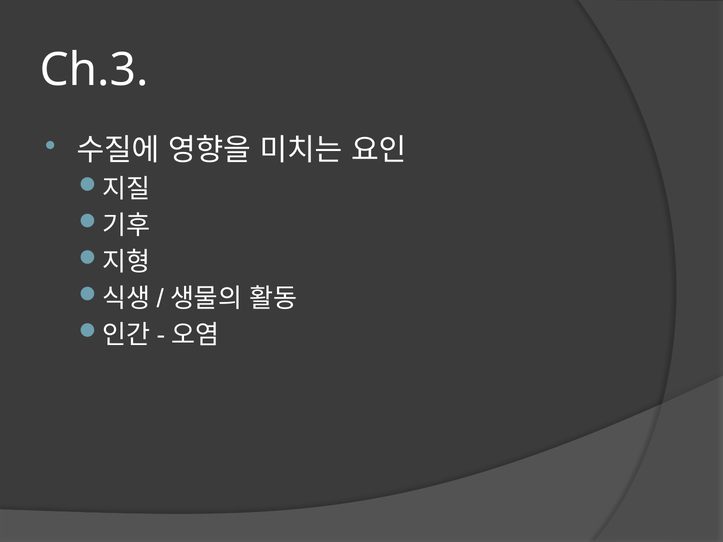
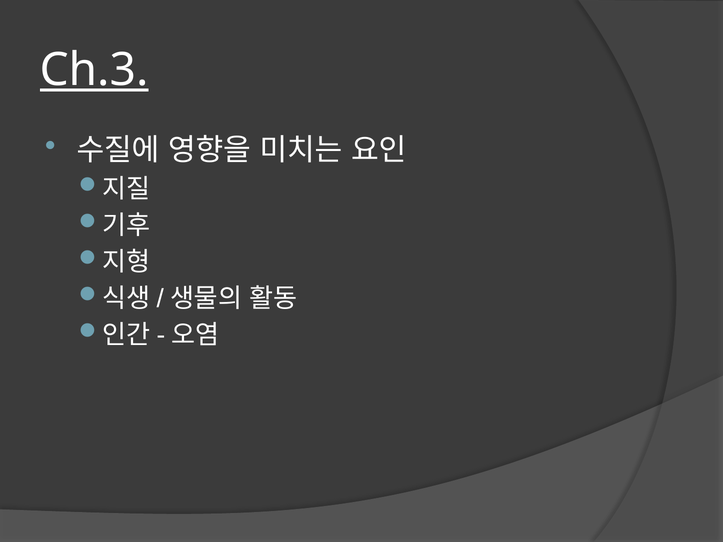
Ch.3 underline: none -> present (94, 70)
